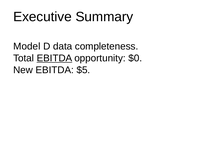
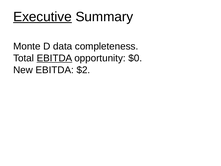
Executive underline: none -> present (42, 17)
Model: Model -> Monte (27, 46)
$5: $5 -> $2 (83, 70)
